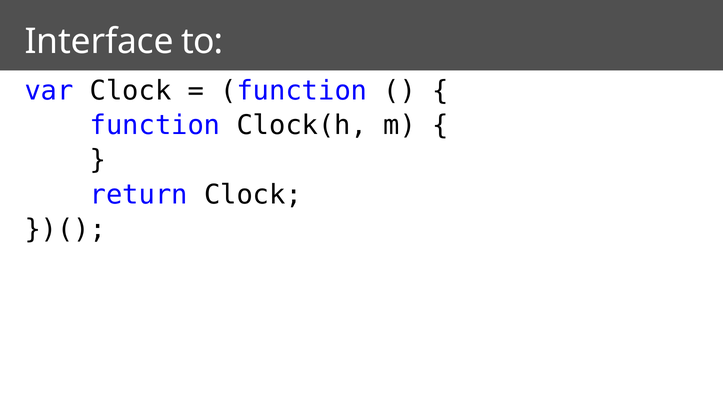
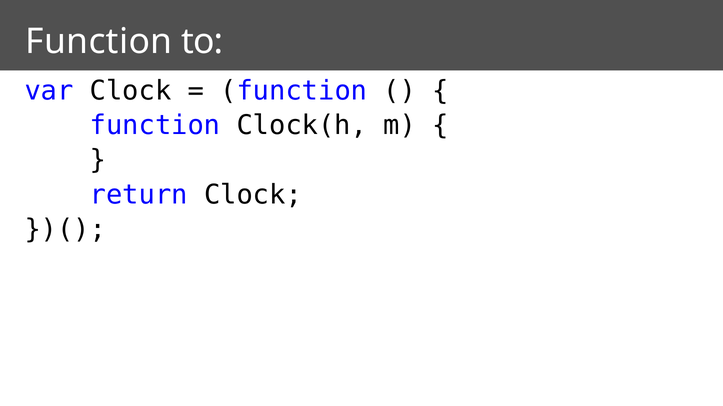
Interface: Interface -> Function (99, 41)
